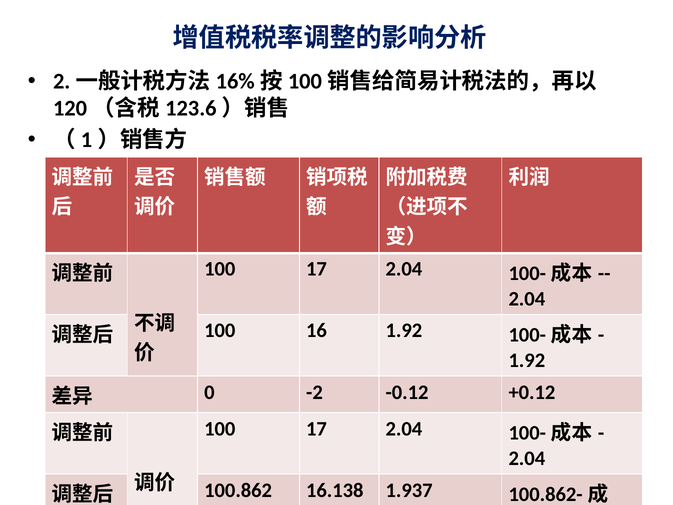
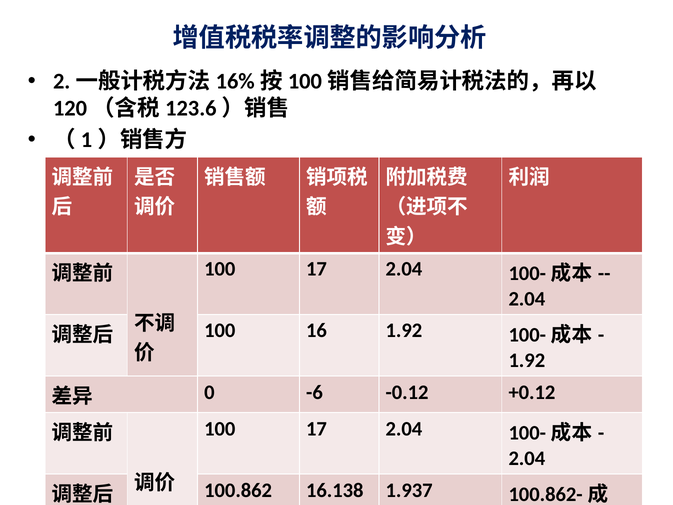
-2: -2 -> -6 (314, 392)
